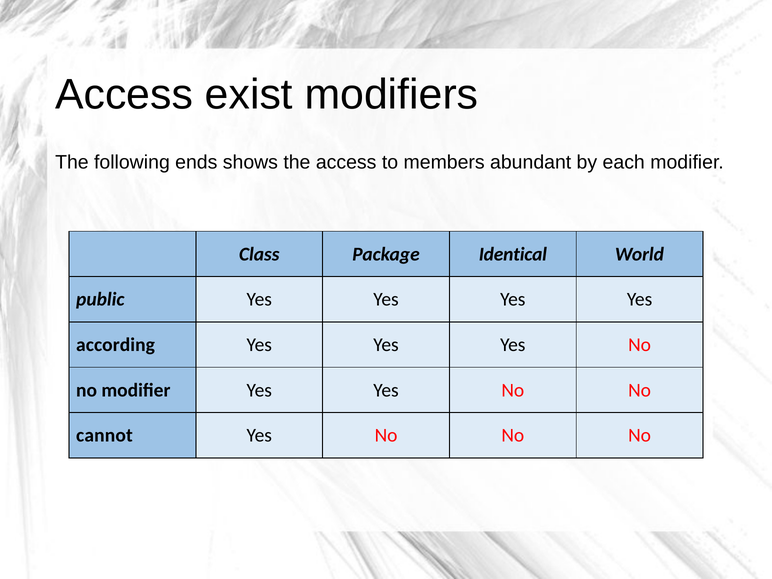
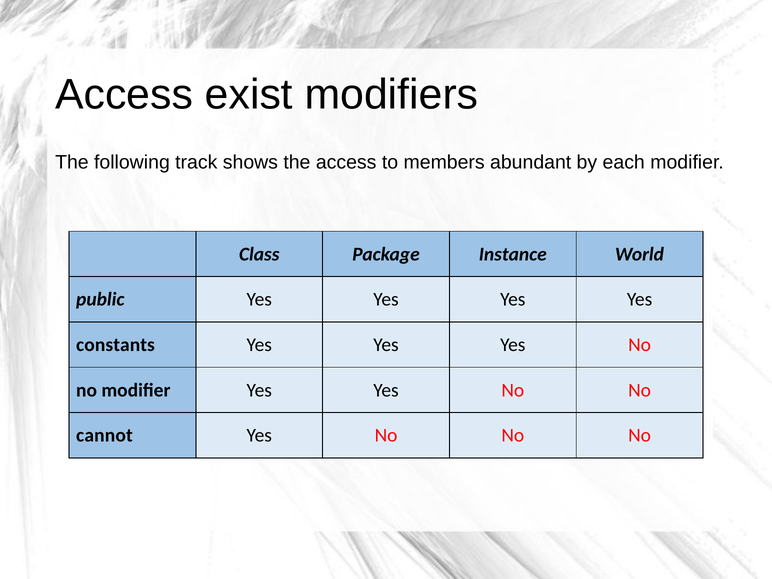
ends: ends -> track (196, 162)
Identical: Identical -> Instance (513, 254)
according: according -> constants (115, 345)
